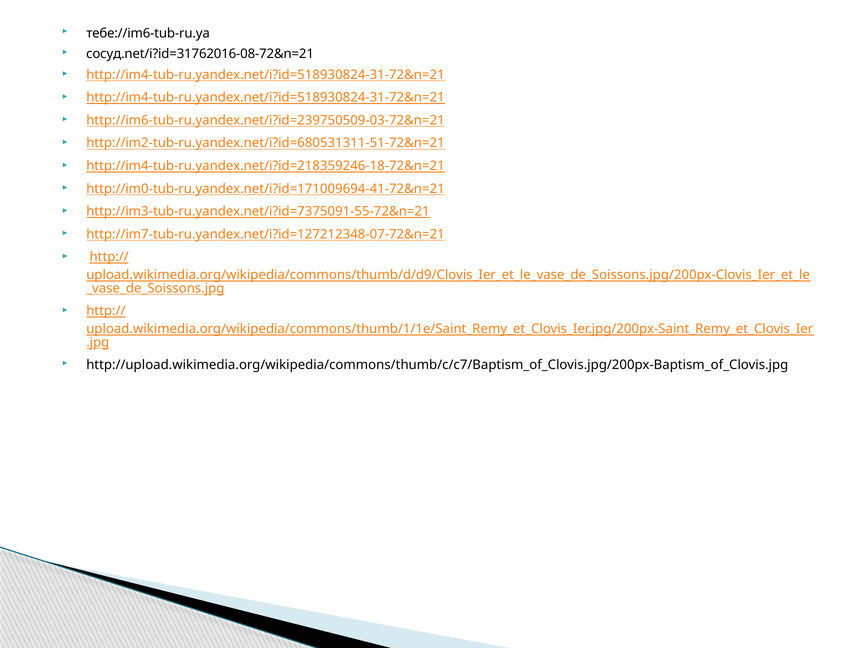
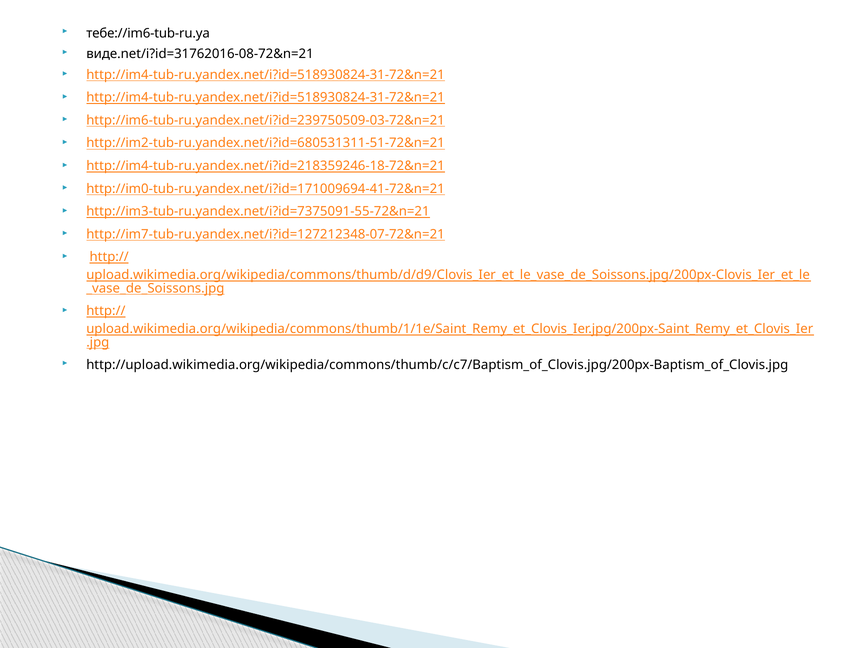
сосуд.net/i?id=31762016-08-72&n=21: сосуд.net/i?id=31762016-08-72&n=21 -> виде.net/i?id=31762016-08-72&n=21 (200, 54)
